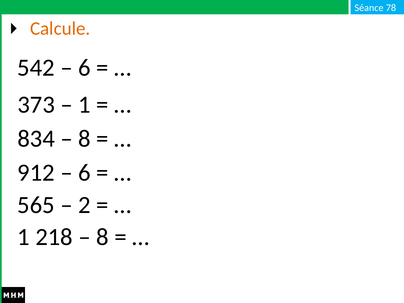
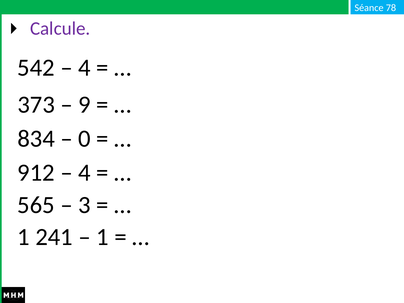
Calcule colour: orange -> purple (60, 28)
6: 6 -> 4 (84, 68)
1: 1 -> 9 (84, 105)
8: 8 -> 0 (84, 139)
6: 6 -> 4 (84, 173)
2: 2 -> 3 (84, 205)
218: 218 -> 241 (54, 237)
8: 8 -> 1 (103, 237)
